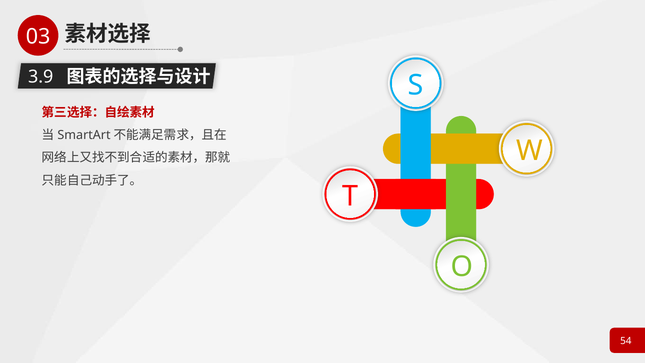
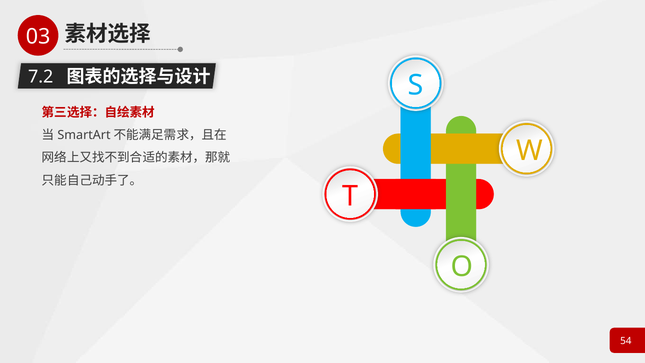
3.9: 3.9 -> 7.2 (41, 77)
